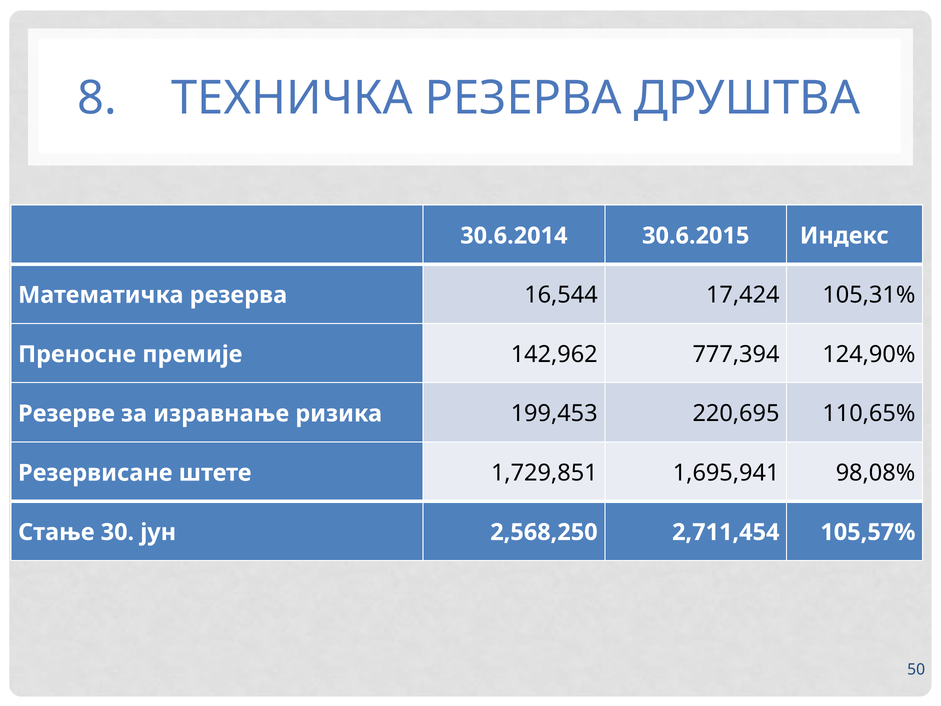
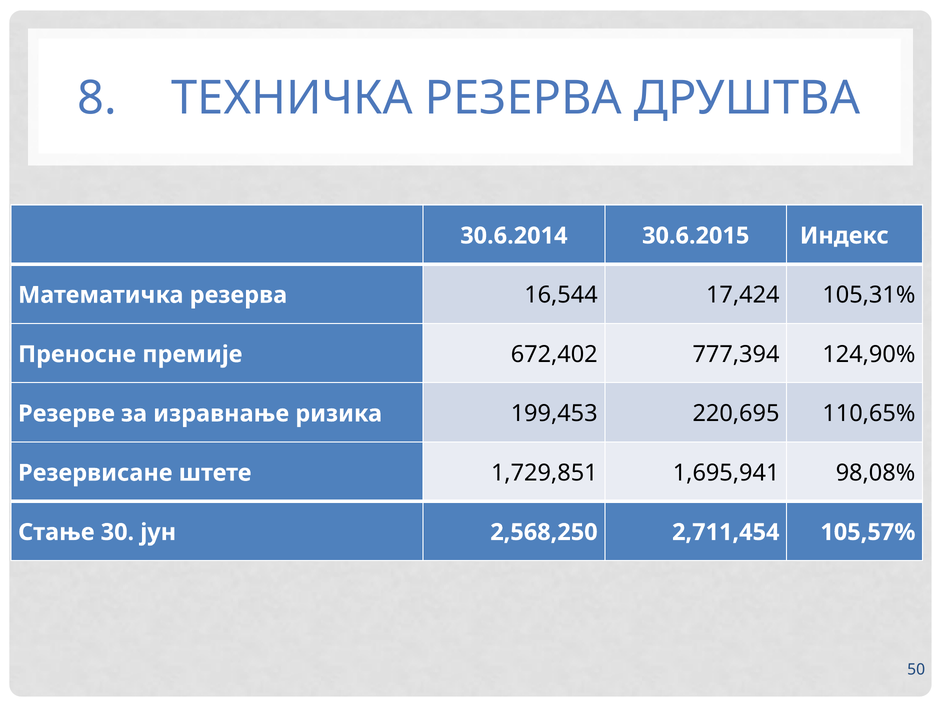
142,962: 142,962 -> 672,402 (554, 354)
